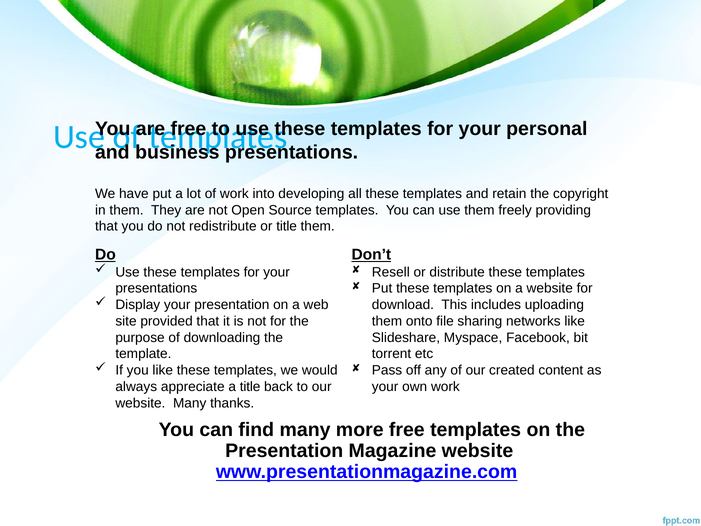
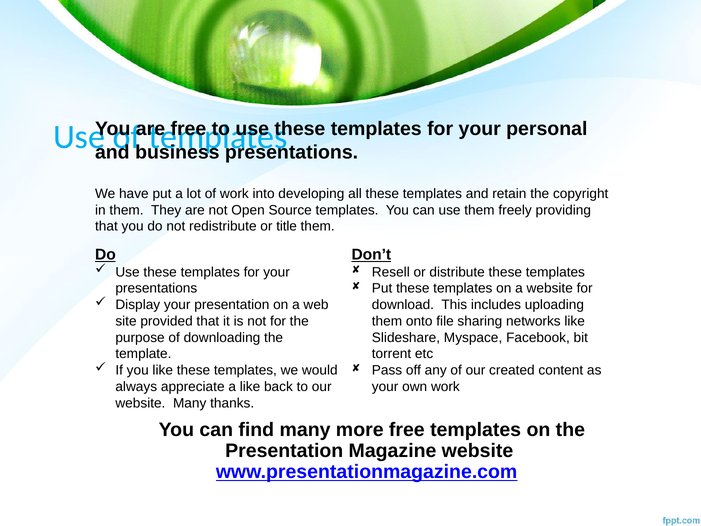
a title: title -> like (250, 387)
